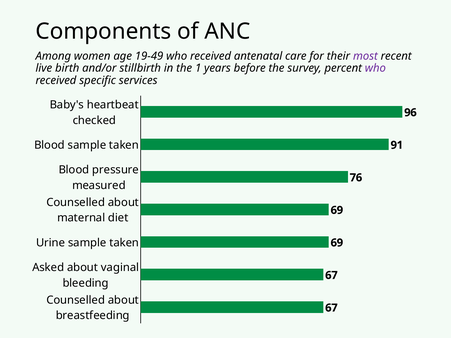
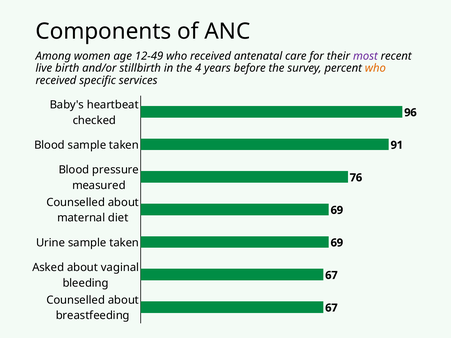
19-49: 19-49 -> 12-49 (149, 56)
1: 1 -> 4 (198, 68)
who colour: purple -> orange (375, 68)
